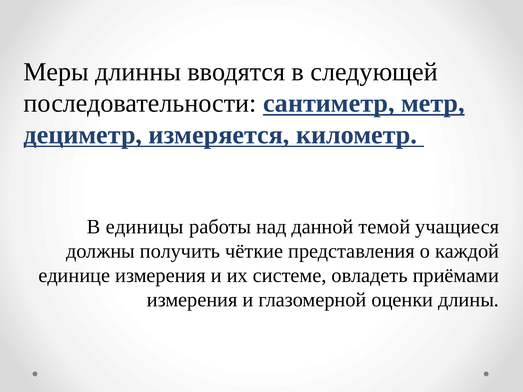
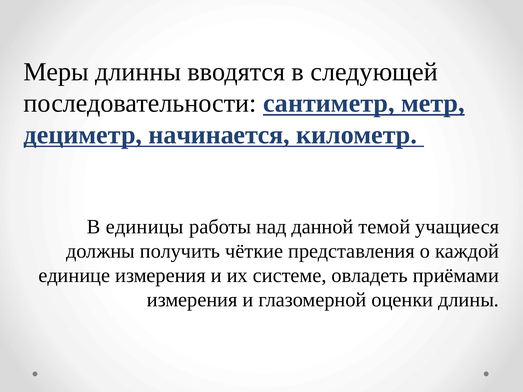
измеряется: измеряется -> начинается (219, 135)
